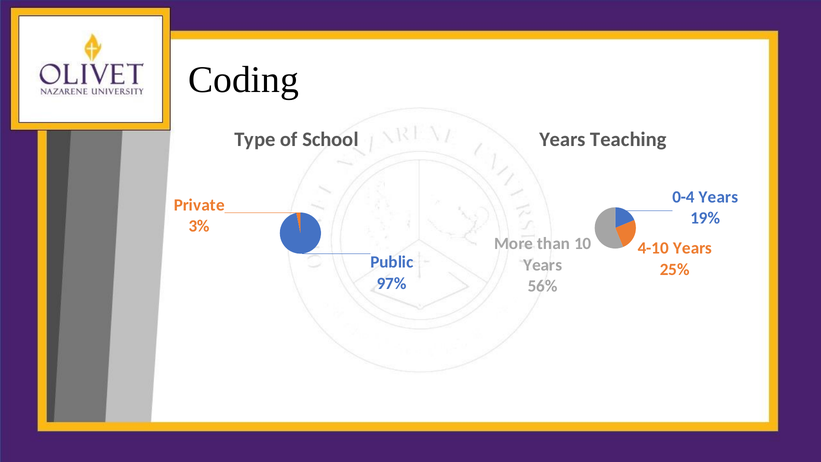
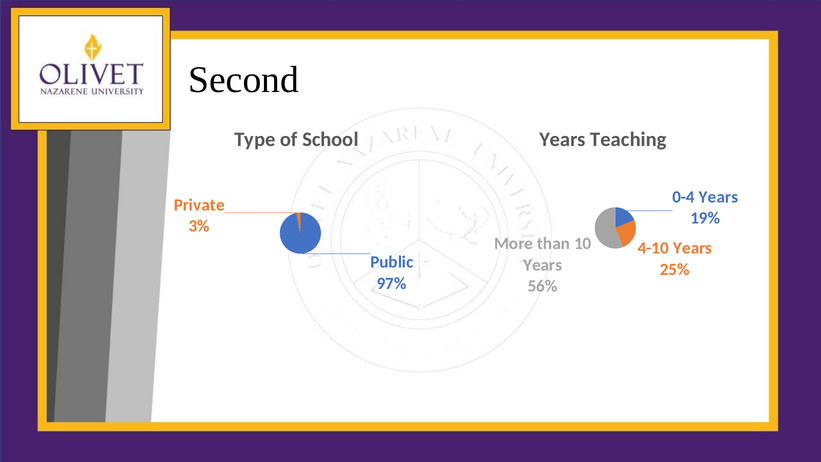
Coding: Coding -> Second (244, 80)
